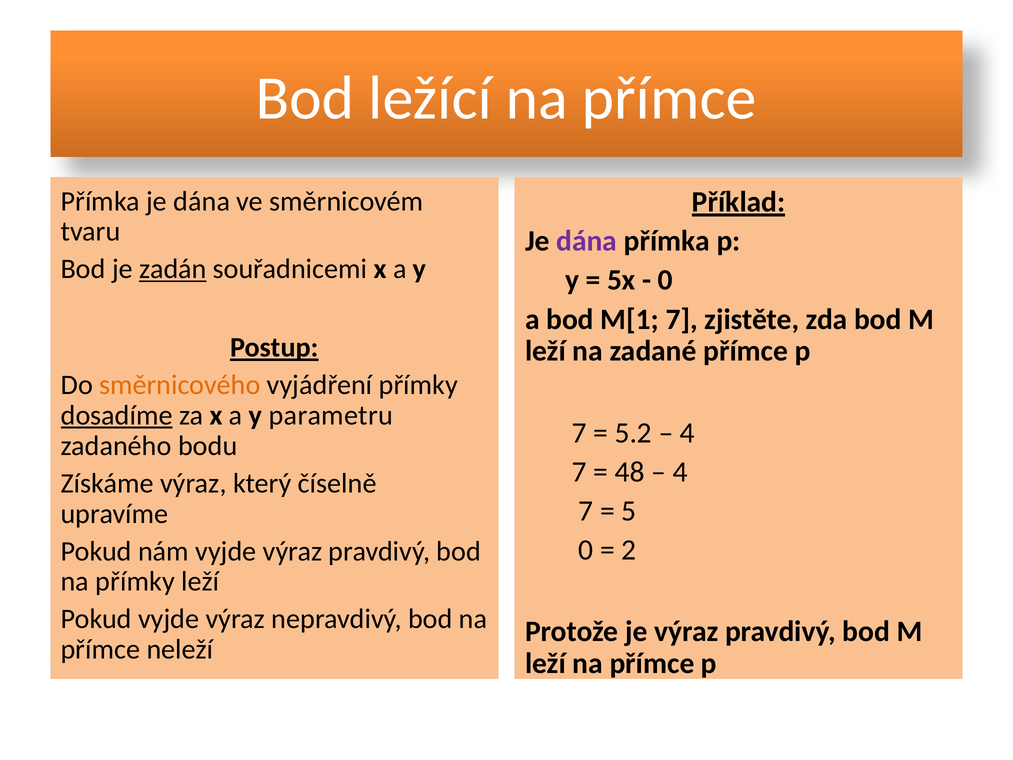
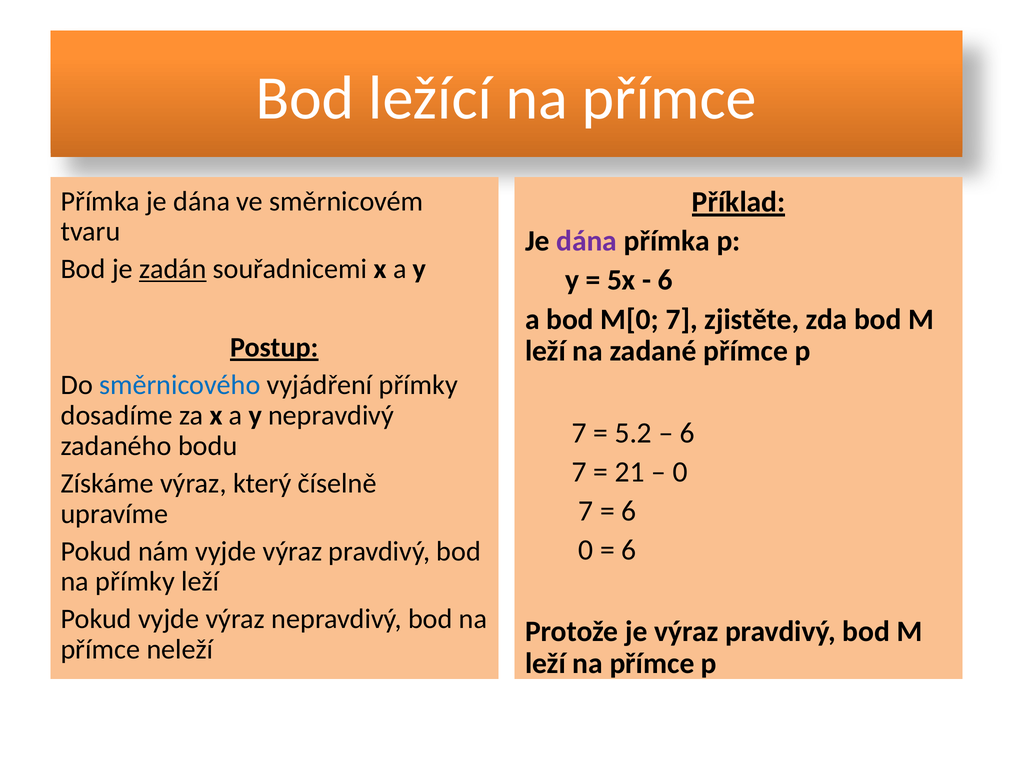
0: 0 -> 6 (665, 280)
M[1: M[1 -> M[0 (630, 319)
směrnicového colour: orange -> blue (180, 385)
dosadíme underline: present -> none (117, 415)
y parametru: parametru -> nepravdivý (331, 415)
4: 4 -> 6 (687, 433)
48: 48 -> 21 (629, 472)
4: 4 -> 0 (680, 472)
5: 5 -> 6 (629, 511)
2: 2 -> 6 (629, 550)
